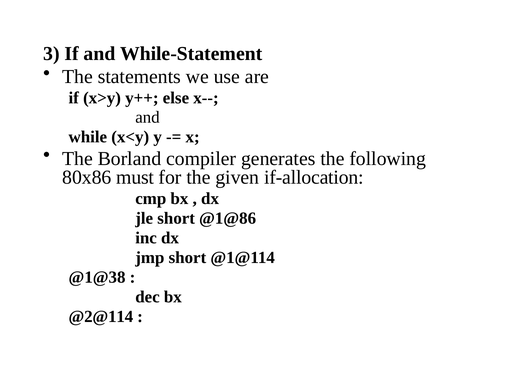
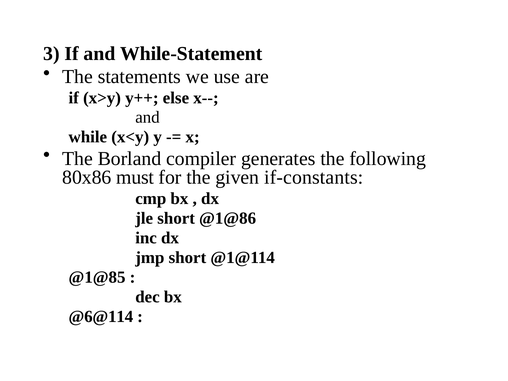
if-allocation: if-allocation -> if-constants (314, 177)
@1@38: @1@38 -> @1@85 (97, 277)
@2@114: @2@114 -> @6@114 (101, 316)
